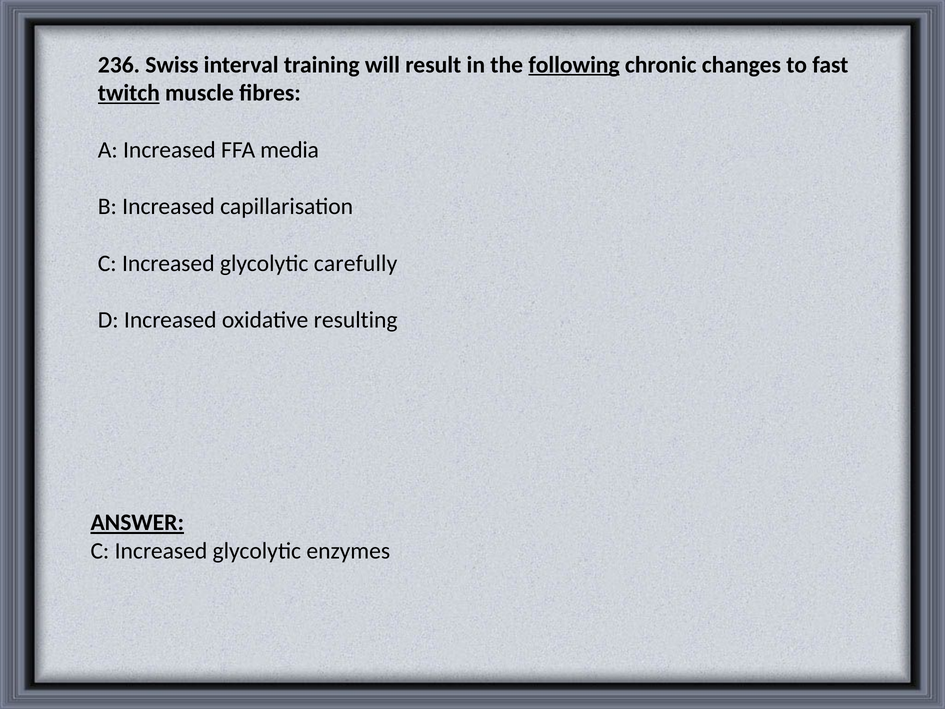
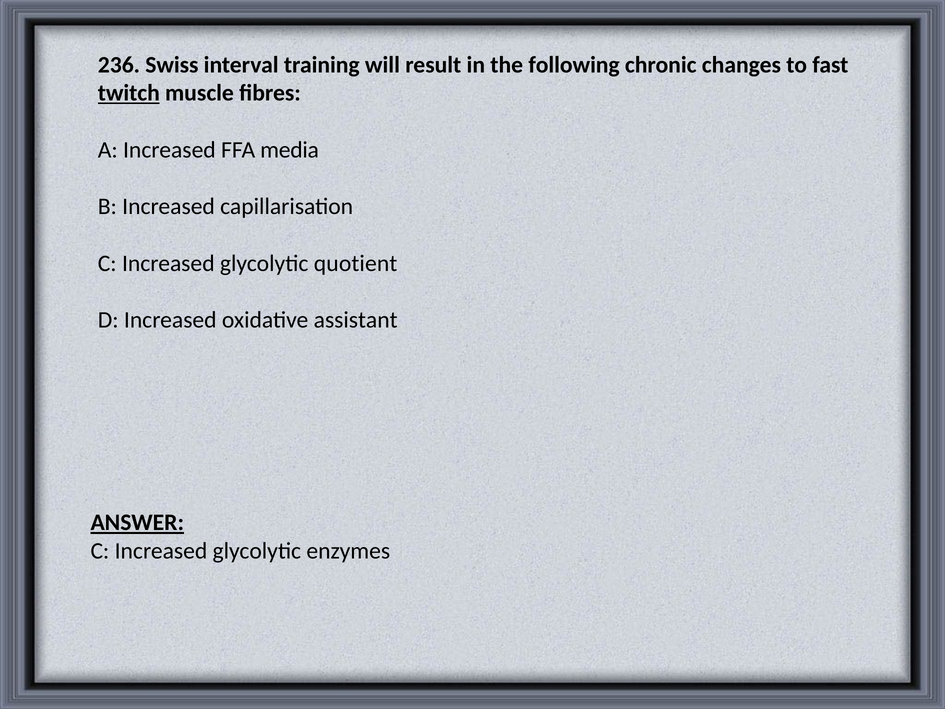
following underline: present -> none (574, 65)
carefully: carefully -> quotient (356, 263)
resulting: resulting -> assistant (356, 320)
